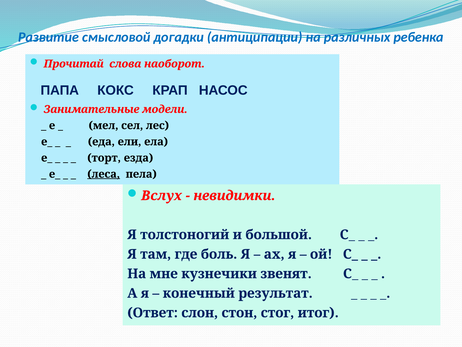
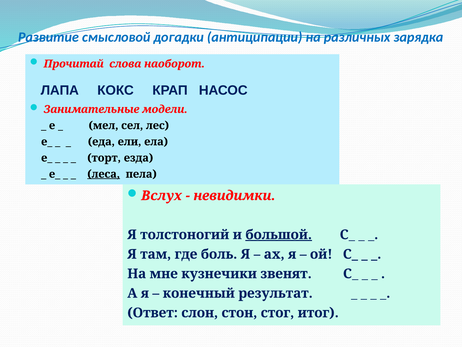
ребенка: ребенка -> зарядка (418, 37)
ПАПА: ПАПА -> ЛАПА (60, 90)
большой underline: none -> present (279, 234)
